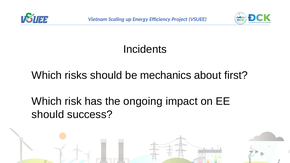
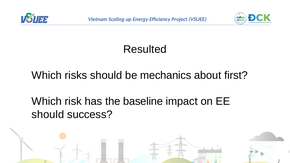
Incidents: Incidents -> Resulted (145, 49)
ongoing: ongoing -> baseline (143, 101)
